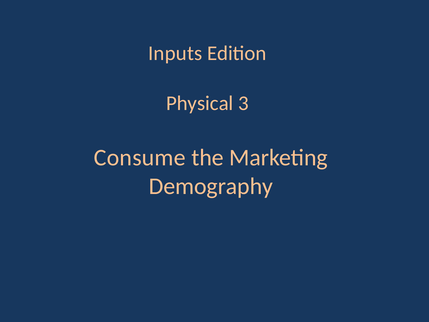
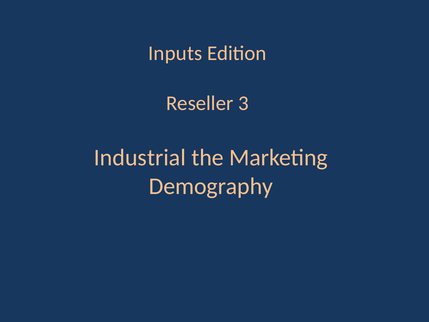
Physical: Physical -> Reseller (200, 103)
Consume: Consume -> Industrial (140, 158)
